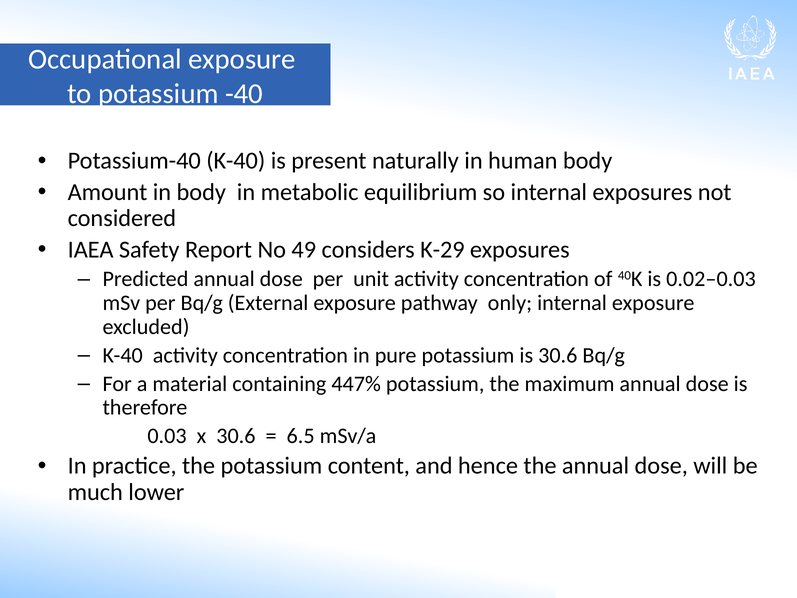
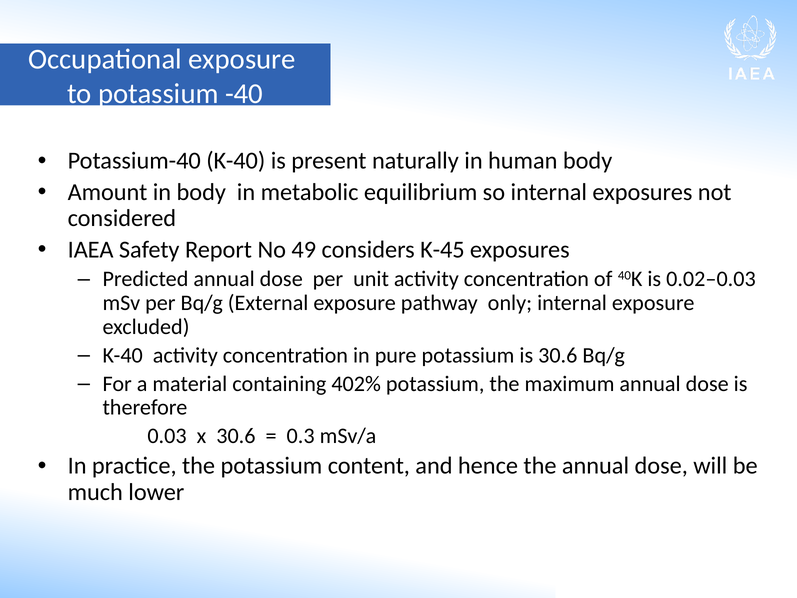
K-29: K-29 -> K-45 (442, 249)
447%: 447% -> 402% (356, 384)
6.5: 6.5 -> 0.3 (301, 436)
